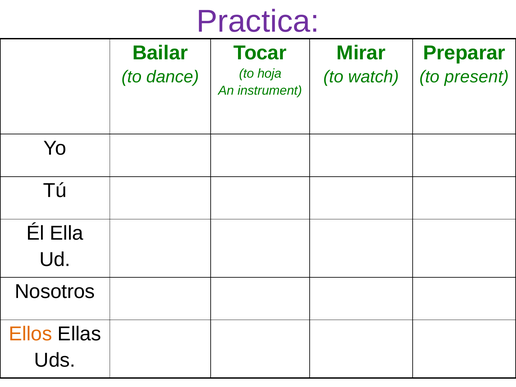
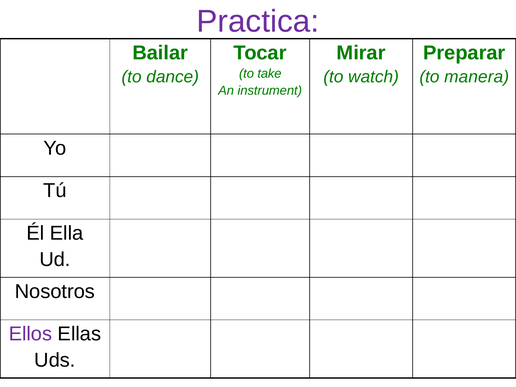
hoja: hoja -> take (269, 74)
present: present -> manera (477, 77)
Ellos colour: orange -> purple (30, 334)
